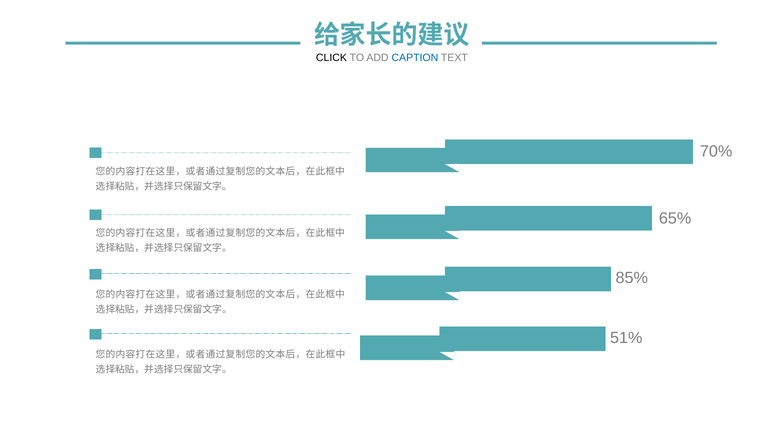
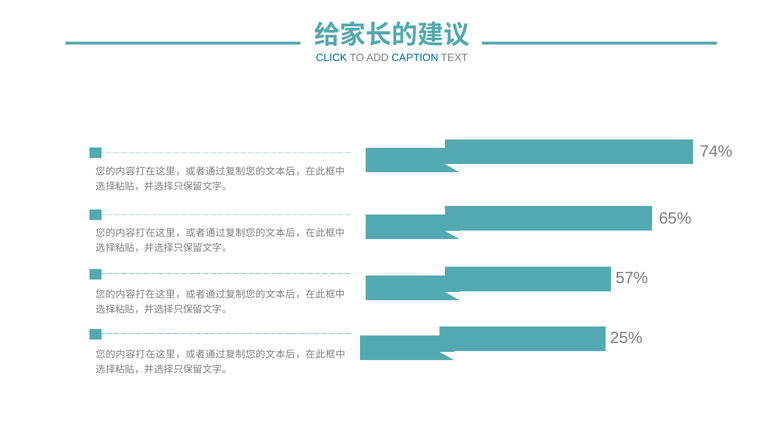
CLICK colour: black -> blue (331, 58)
70%: 70% -> 74% (716, 152)
85%: 85% -> 57% (632, 278)
51%: 51% -> 25% (626, 338)
